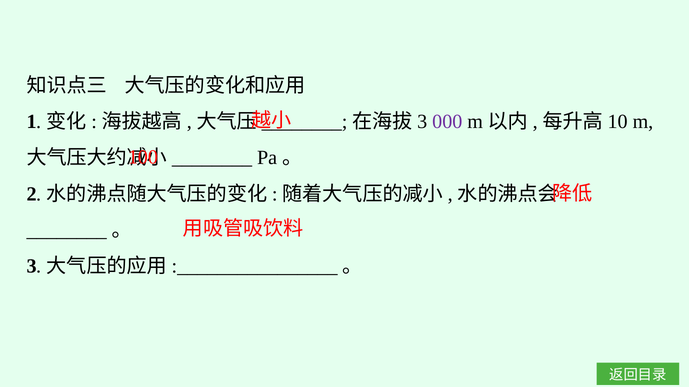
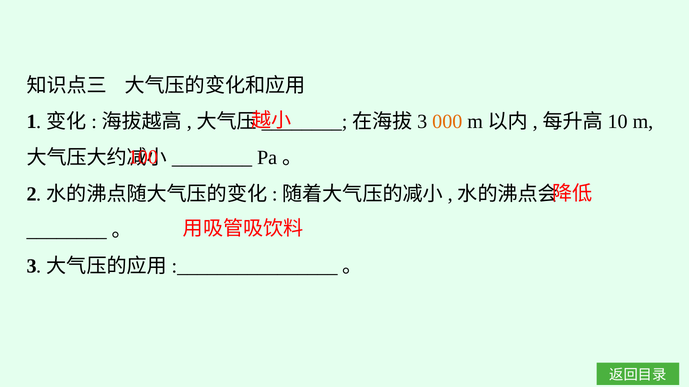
000 colour: purple -> orange (447, 122)
